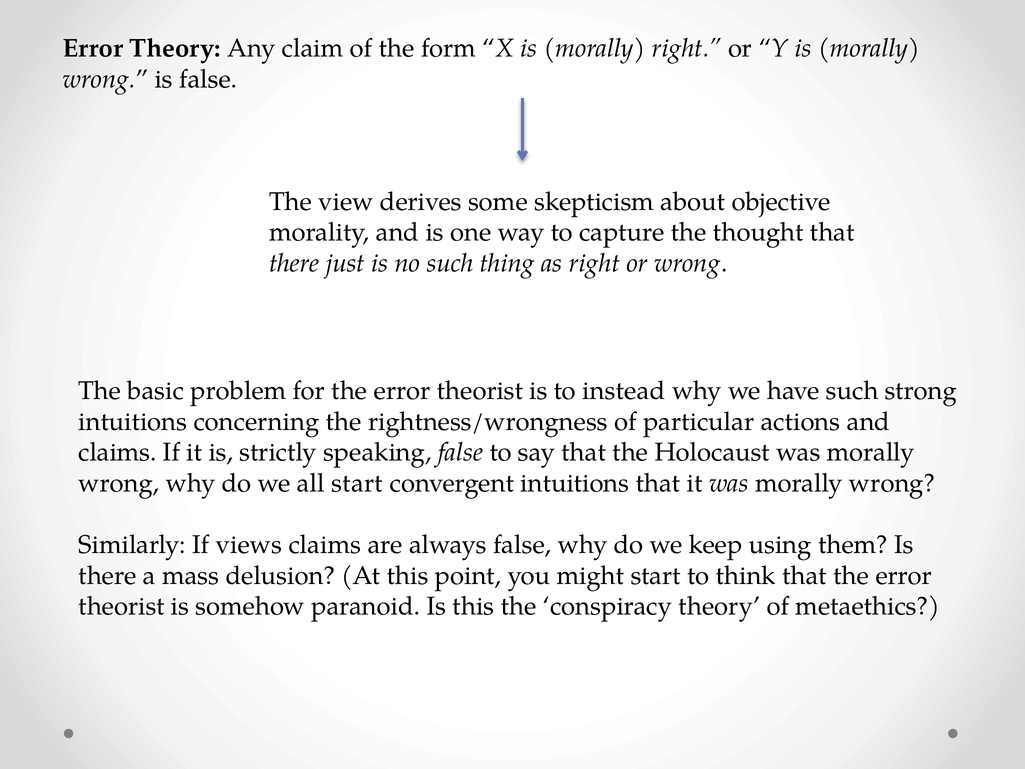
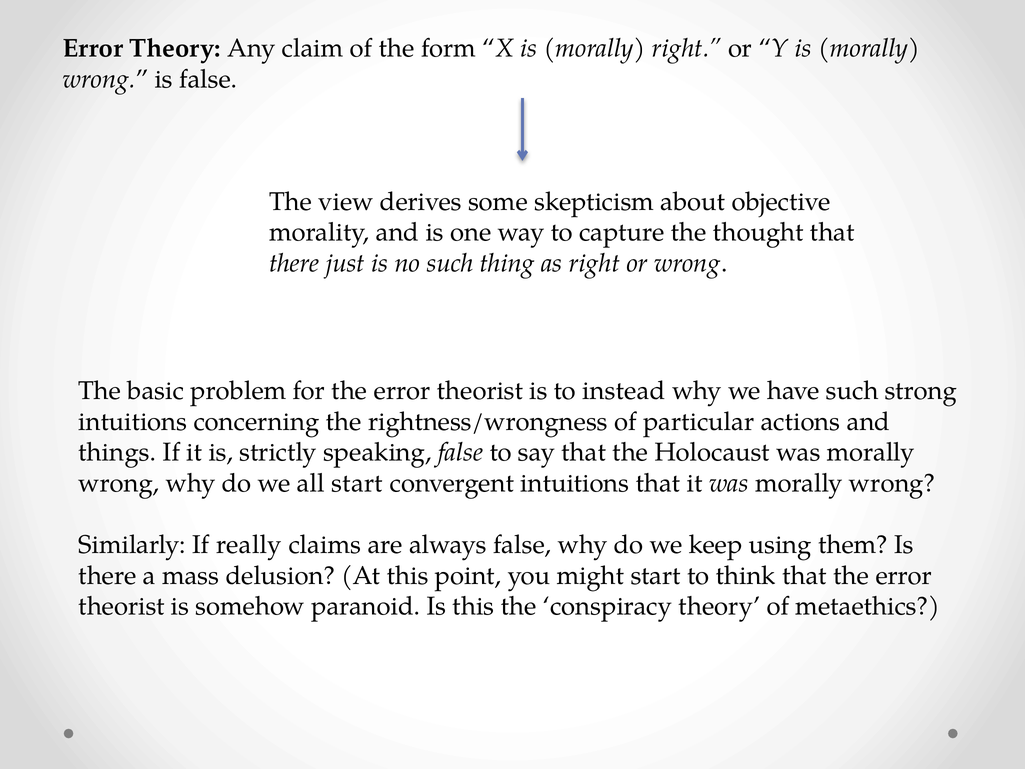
claims: claims -> things (117, 452)
views: views -> really (249, 545)
